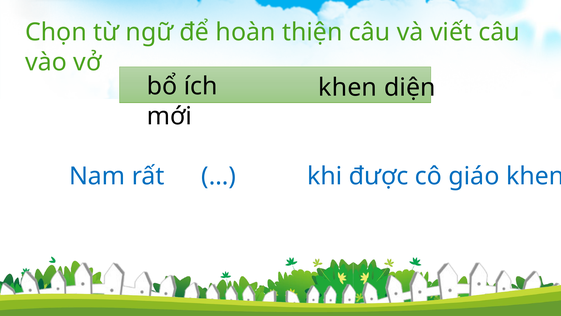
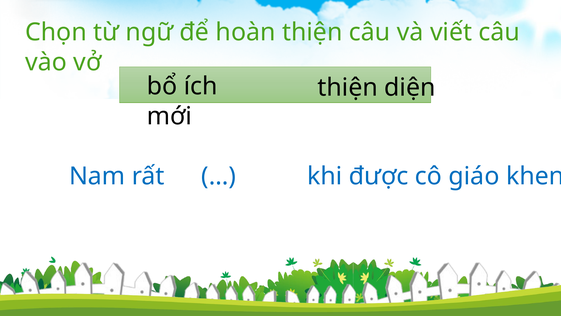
khen: khen -> thiện (348, 87)
